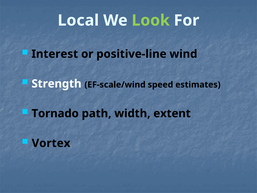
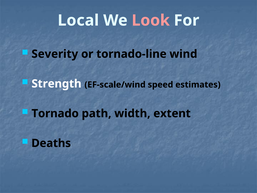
Look colour: light green -> pink (151, 20)
Interest: Interest -> Severity (55, 54)
positive-line: positive-line -> tornado-line (131, 54)
Vortex: Vortex -> Deaths (51, 143)
